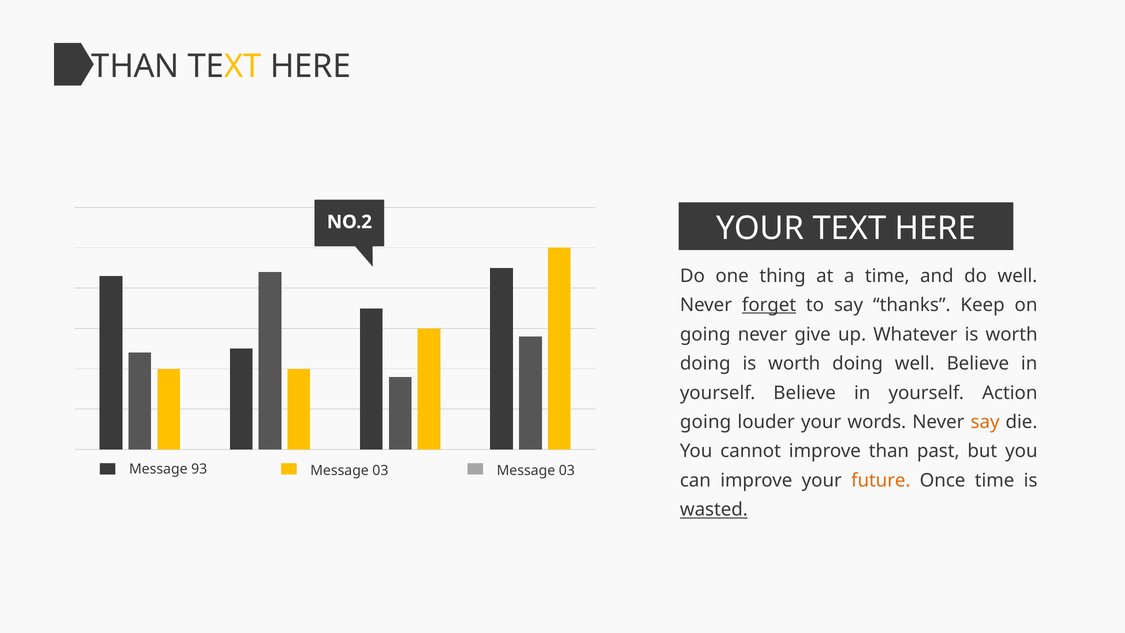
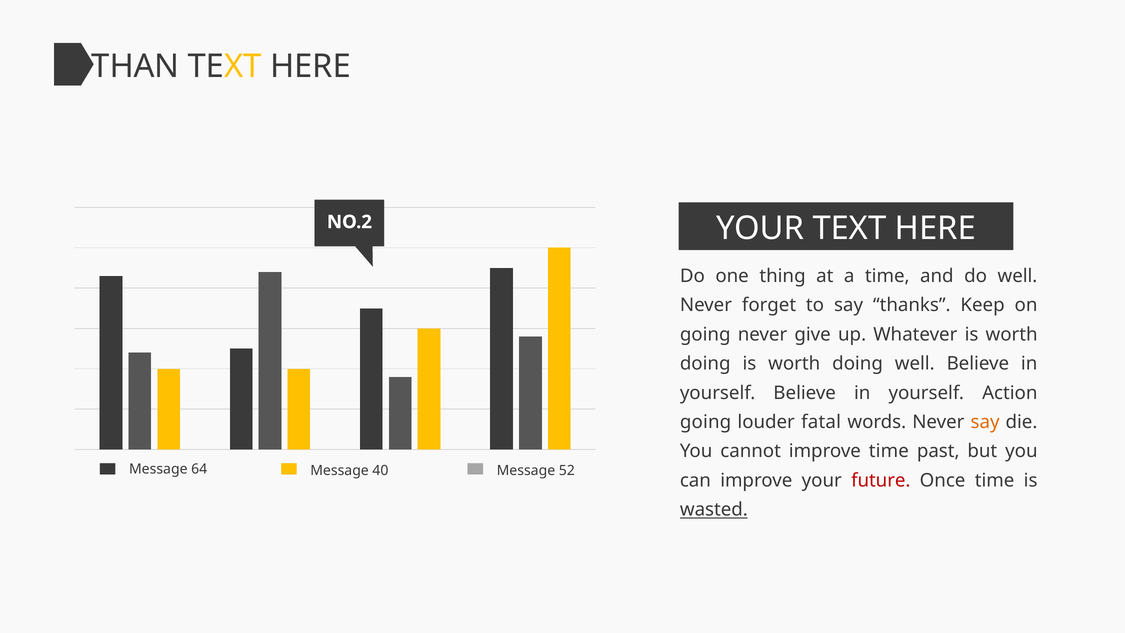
forget underline: present -> none (769, 305)
louder your: your -> fatal (821, 422)
improve than: than -> time (889, 451)
93: 93 -> 64 (199, 469)
03: 03 -> 40 (380, 470)
03: 03 -> 52 (567, 470)
future colour: orange -> red (881, 480)
